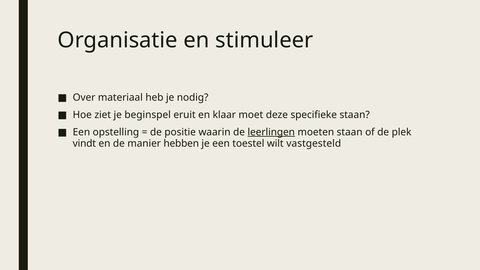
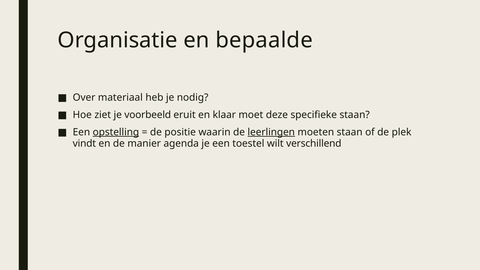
stimuleer: stimuleer -> bepaalde (264, 40)
beginspel: beginspel -> voorbeeld (148, 115)
opstelling underline: none -> present (116, 132)
hebben: hebben -> agenda (181, 143)
vastgesteld: vastgesteld -> verschillend (314, 143)
